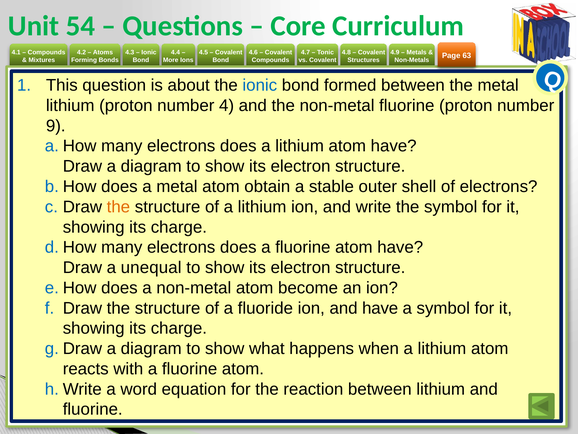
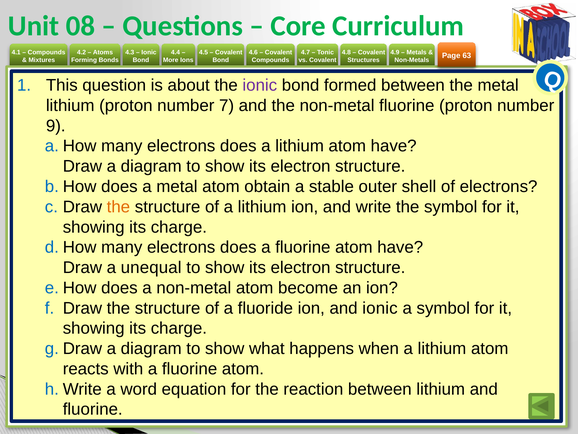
54: 54 -> 08 (80, 26)
ionic colour: blue -> purple (260, 85)
4: 4 -> 7 (227, 105)
and have: have -> ionic (380, 308)
